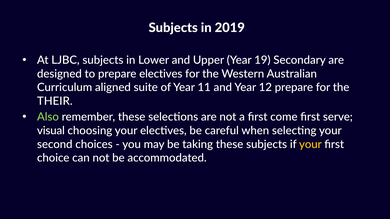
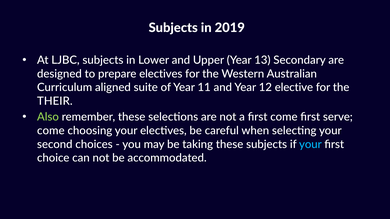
19: 19 -> 13 (262, 60)
12 prepare: prepare -> elective (294, 88)
visual: visual -> come (51, 131)
your colour: yellow -> light blue (310, 144)
